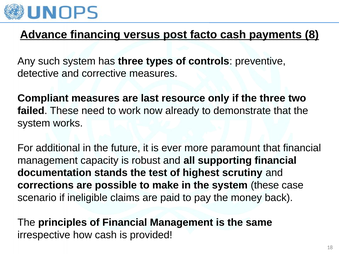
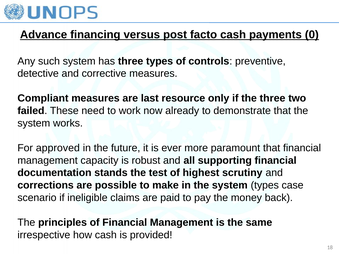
8: 8 -> 0 (312, 35)
additional: additional -> approved (58, 148)
system these: these -> types (265, 185)
